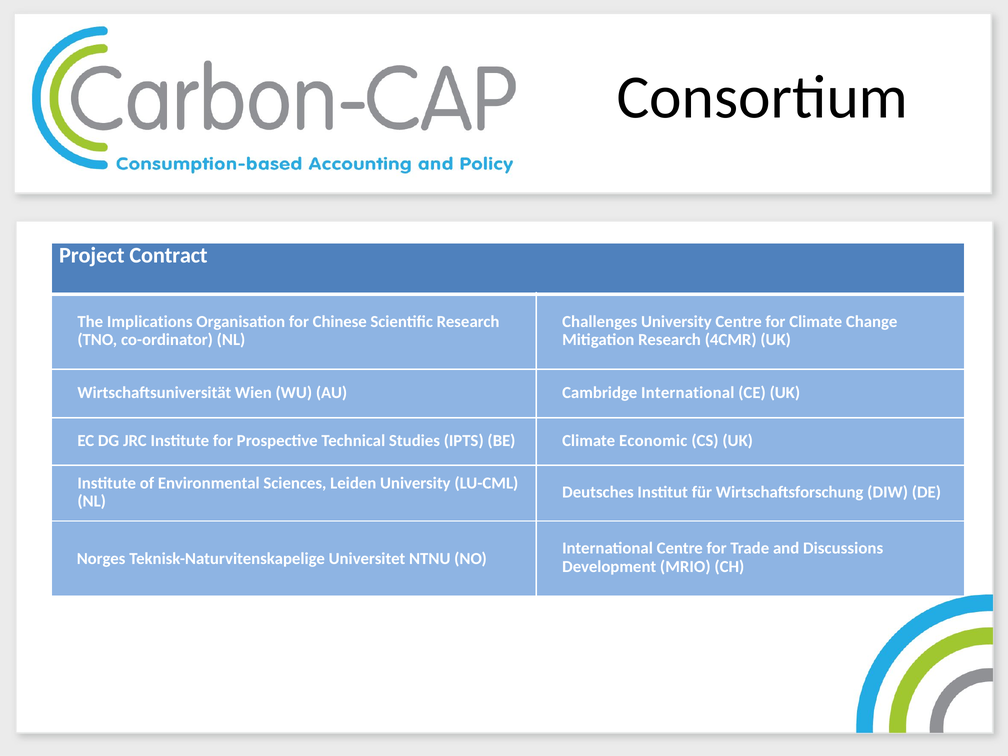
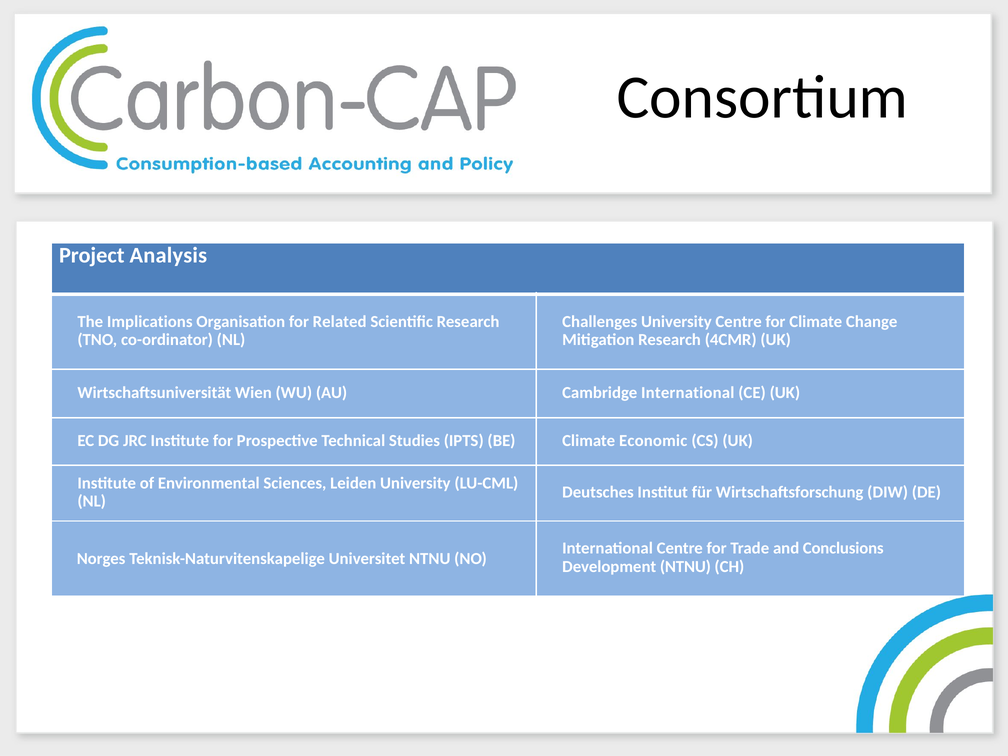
Contract: Contract -> Analysis (168, 255)
Chinese: Chinese -> Related (340, 322)
Discussions: Discussions -> Conclusions (843, 548)
Development MRIO: MRIO -> NTNU (685, 567)
